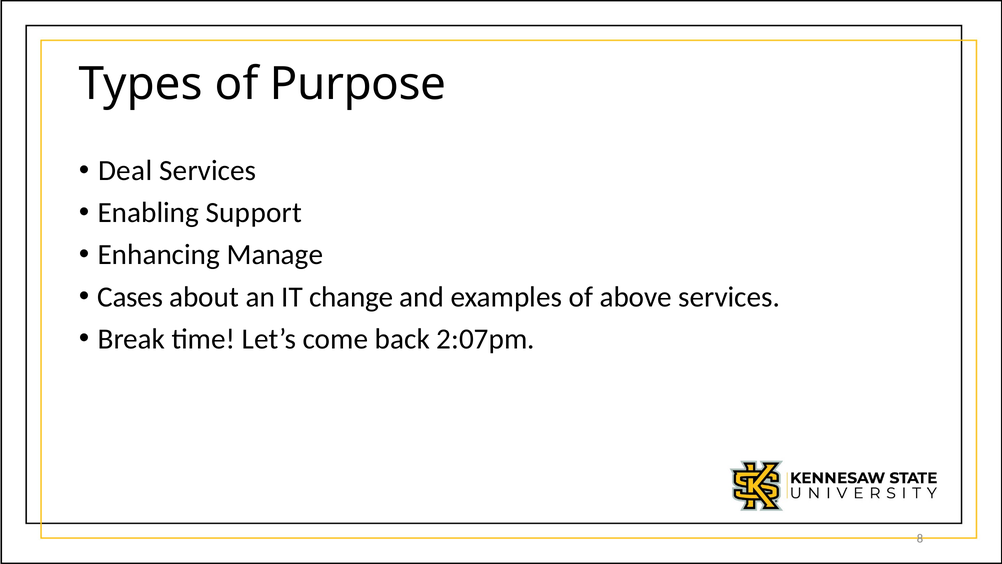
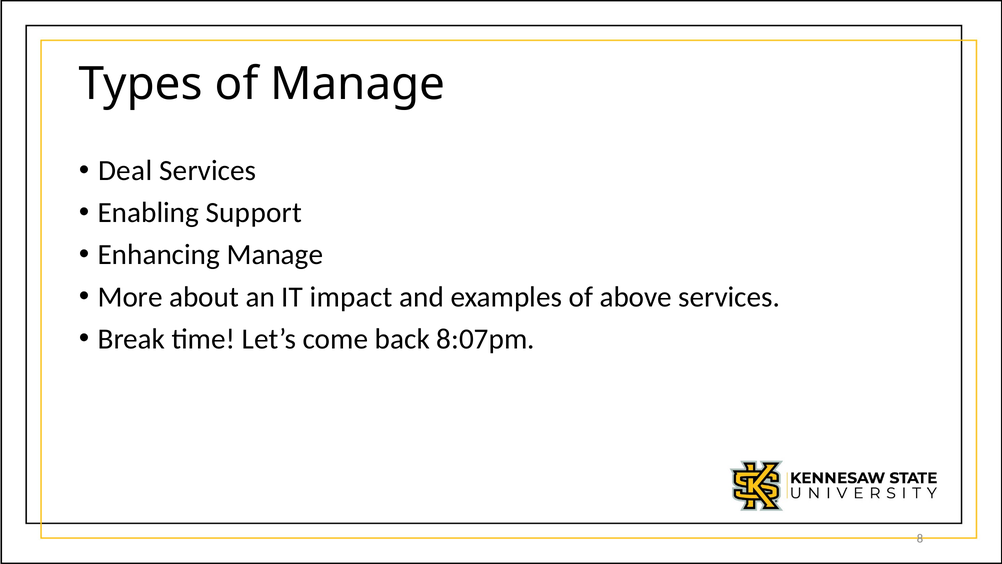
of Purpose: Purpose -> Manage (358, 84)
Cases: Cases -> More (130, 297)
change: change -> impact (351, 297)
2:07pm: 2:07pm -> 8:07pm (486, 339)
